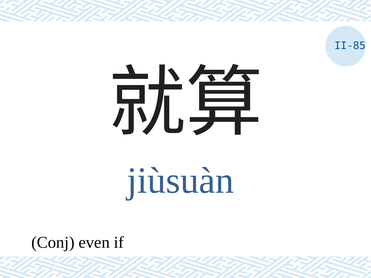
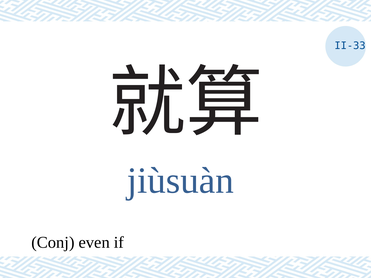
II-85: II-85 -> II-33 (350, 46)
